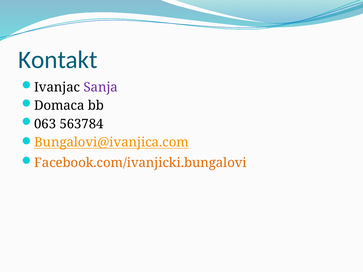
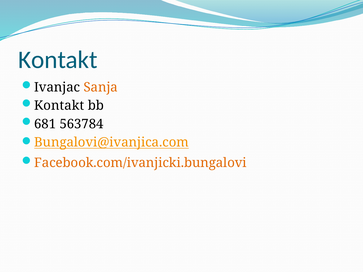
Sanja colour: purple -> orange (101, 87)
Domaca: Domaca -> Kontakt (59, 106)
063: 063 -> 681 (45, 124)
